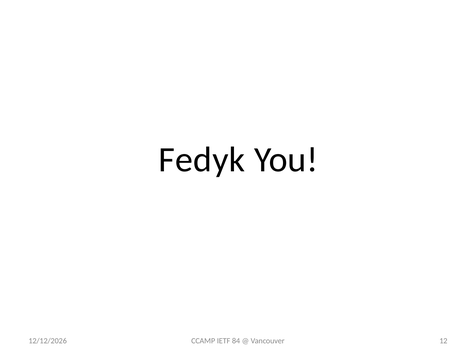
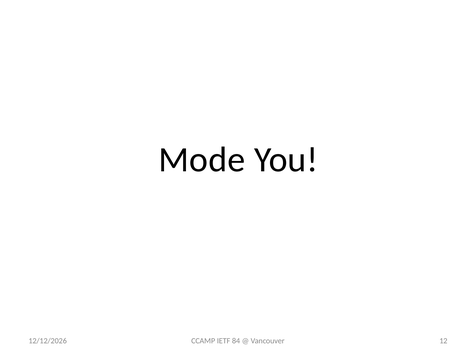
Fedyk: Fedyk -> Mode (202, 160)
